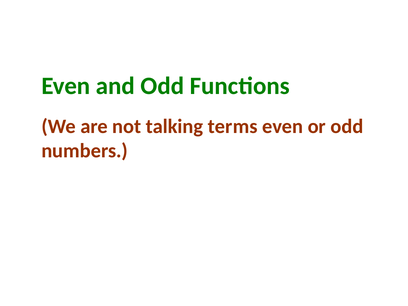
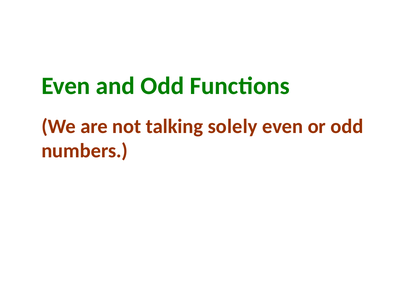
terms: terms -> solely (233, 126)
